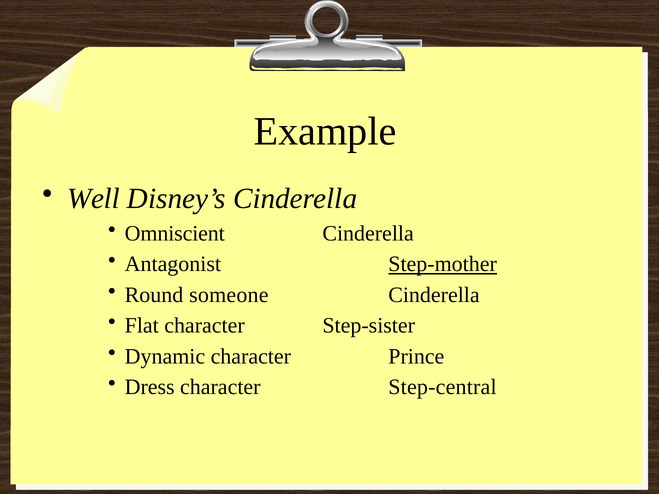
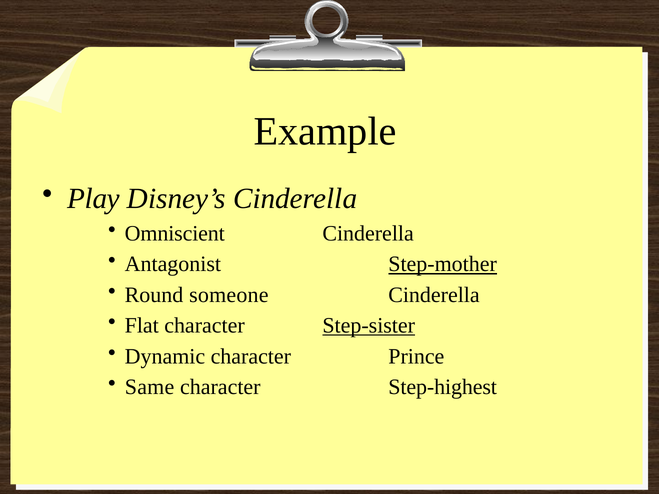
Well: Well -> Play (93, 199)
Step-sister underline: none -> present (369, 326)
Dress: Dress -> Same (150, 387)
Step-central: Step-central -> Step-highest (443, 387)
